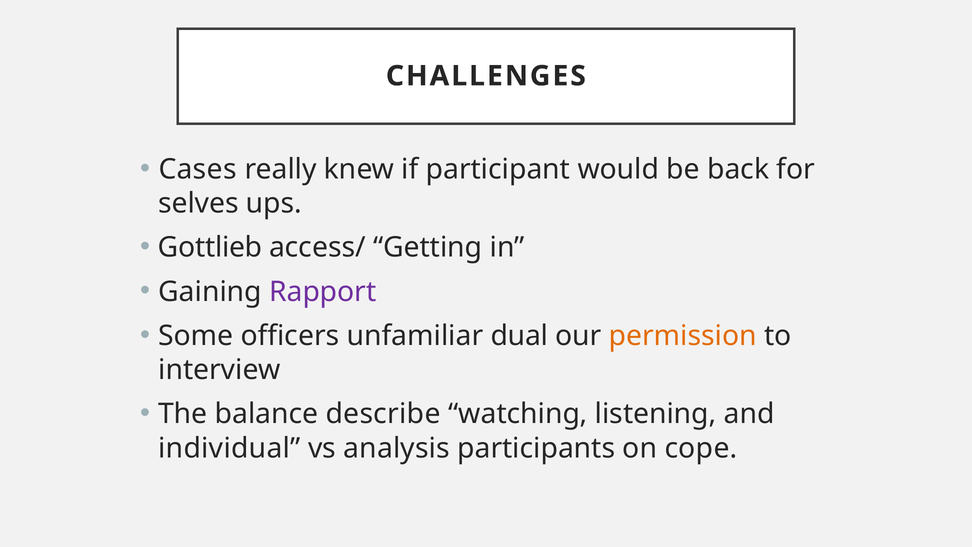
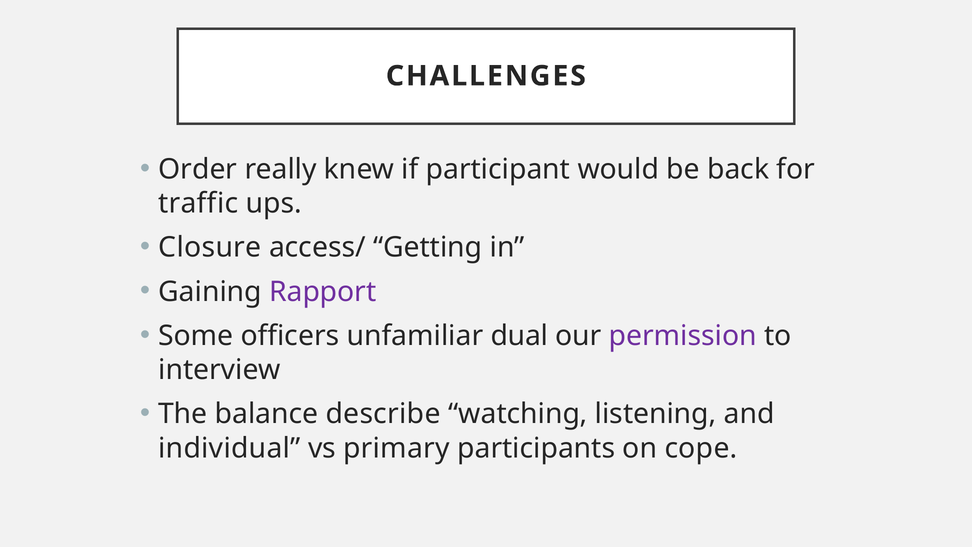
Cases: Cases -> Order (198, 169)
selves: selves -> traffic (198, 203)
Gottlieb: Gottlieb -> Closure (210, 247)
permission colour: orange -> purple (683, 336)
analysis: analysis -> primary (397, 448)
